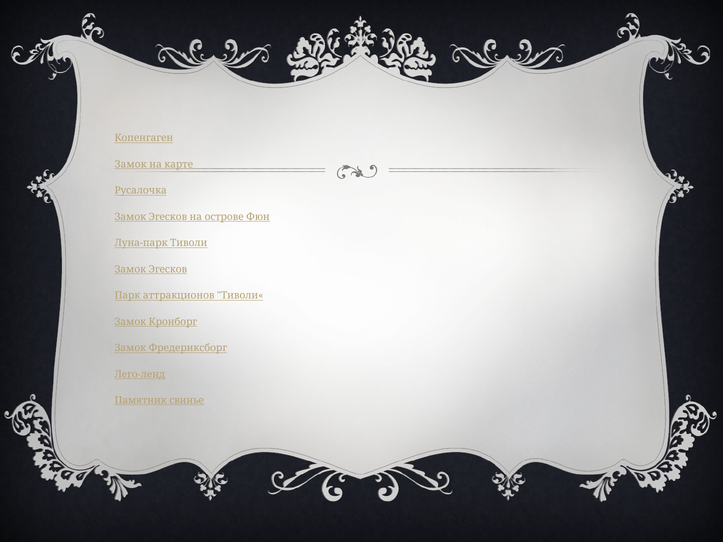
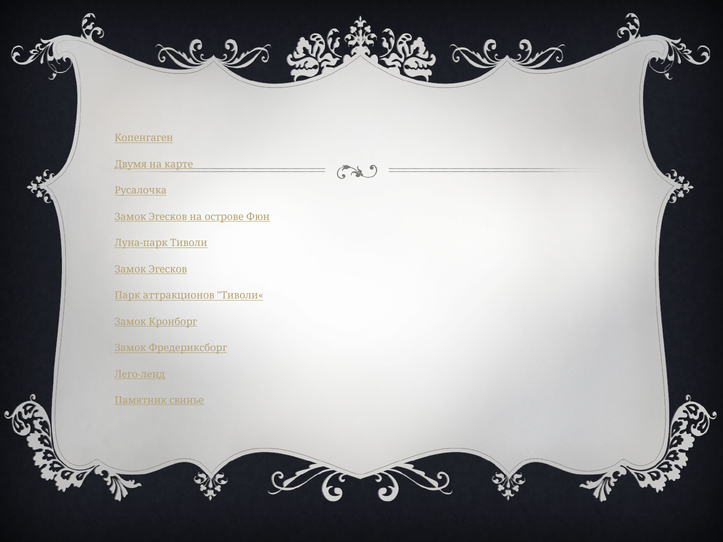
Замок: Замок -> Двумя (131, 164)
